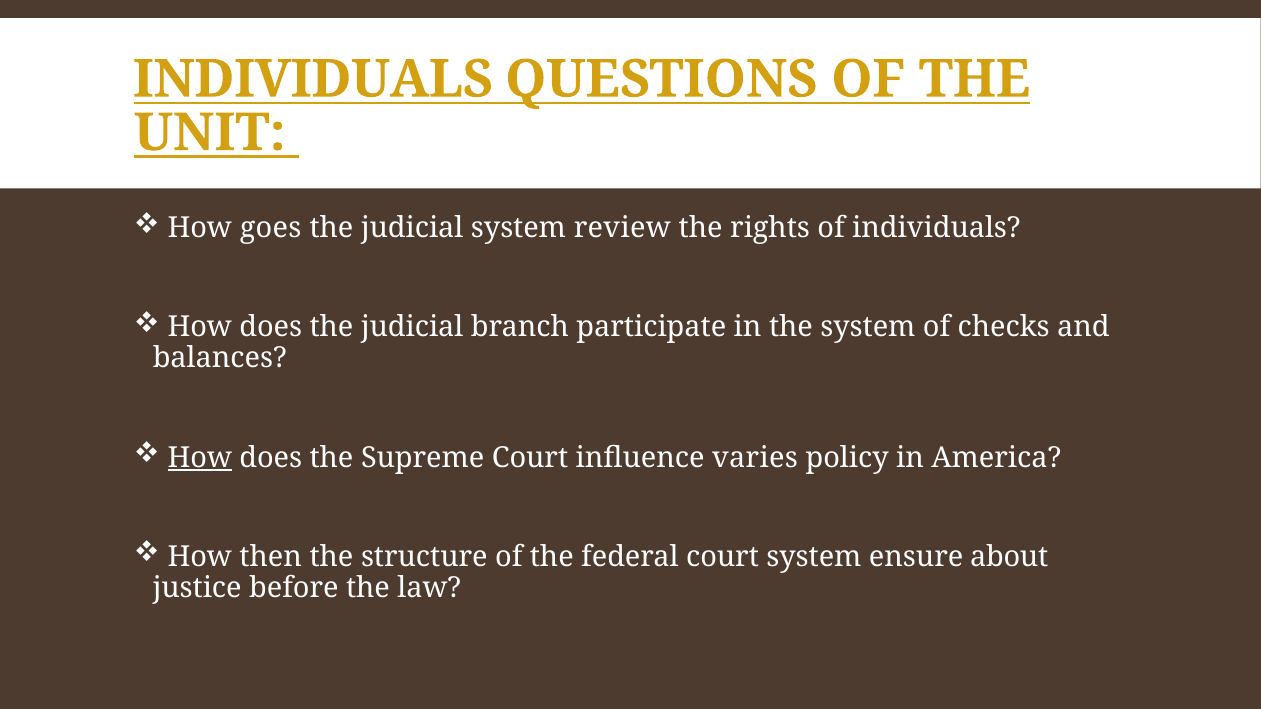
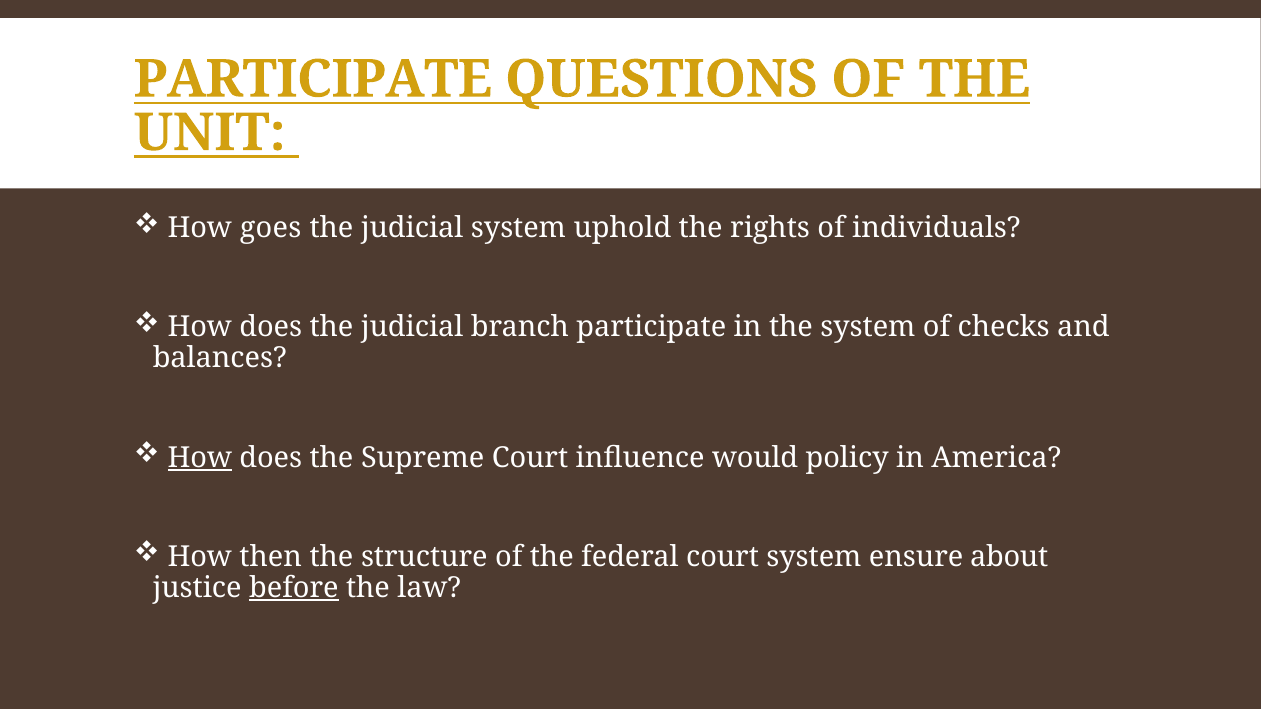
INDIVIDUALS: INDIVIDUALS -> PARTICIPATE (313, 79)
review: review -> uphold (622, 228)
varies: varies -> would (755, 458)
before underline: none -> present (294, 588)
